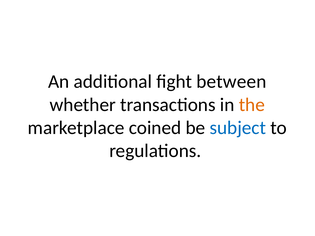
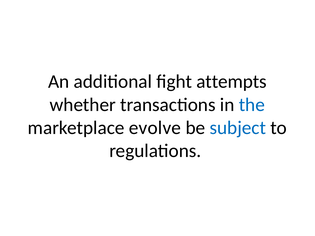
between: between -> attempts (232, 82)
the colour: orange -> blue (252, 105)
coined: coined -> evolve (155, 128)
